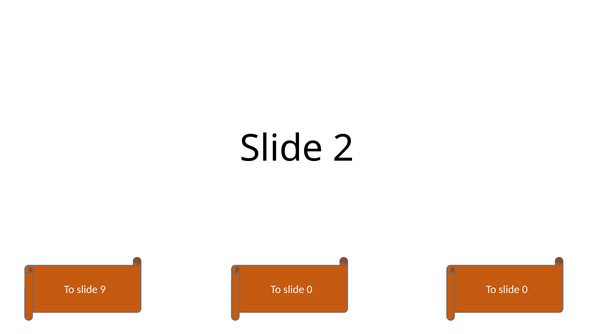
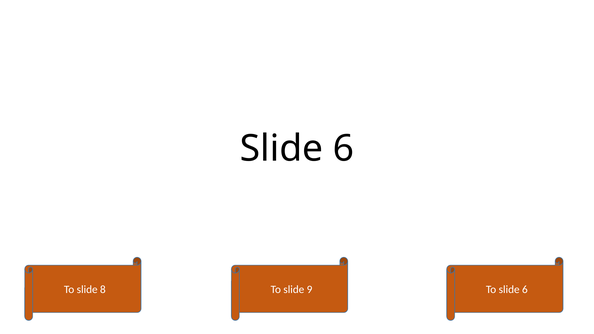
2: 2 -> 6 (343, 148)
9: 9 -> 8 (103, 290)
0: 0 -> 9 (310, 290)
0: 0 -> 6 (525, 290)
